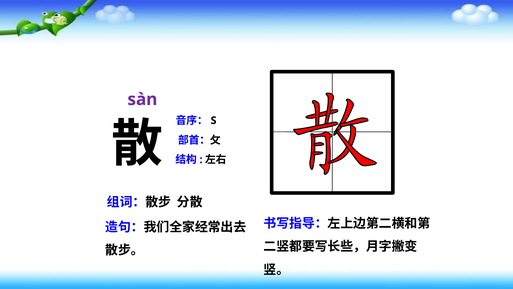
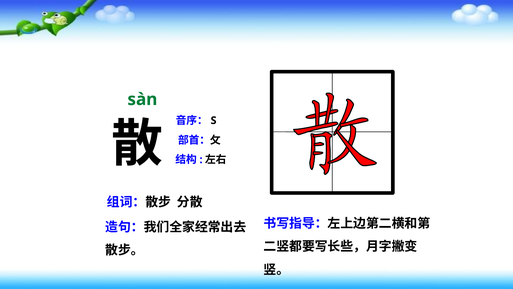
sàn colour: purple -> green (142, 99)
